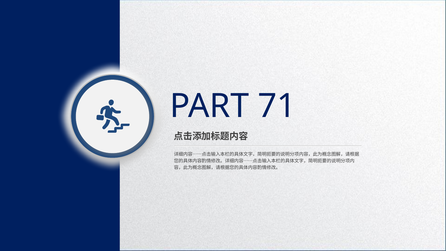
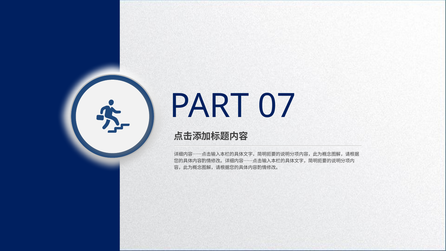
71: 71 -> 07 (277, 106)
